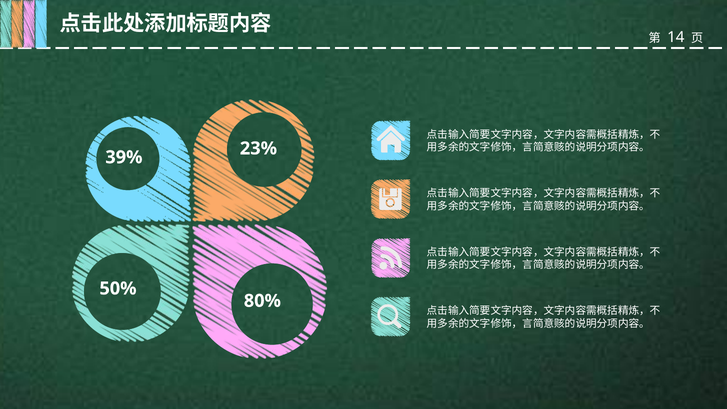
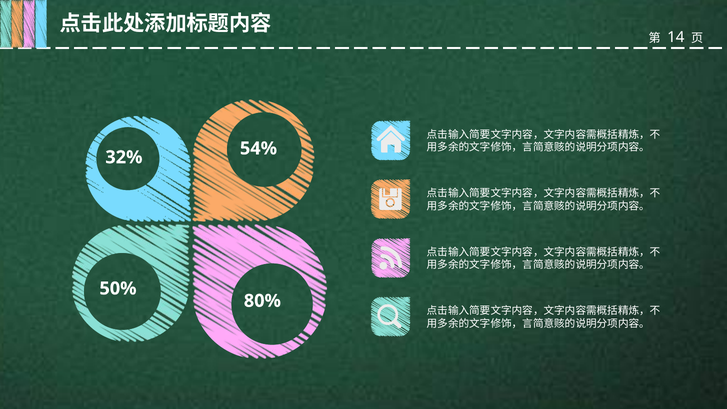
23%: 23% -> 54% (258, 148)
39%: 39% -> 32% (124, 157)
